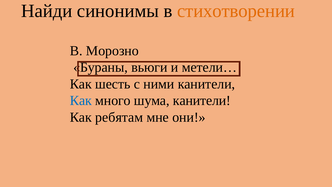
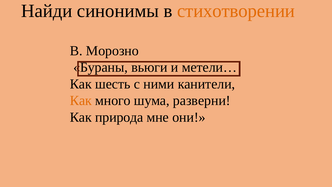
Как colour: blue -> orange (81, 100)
шума канители: канители -> разверни (202, 100)
ребятам: ребятам -> природа (119, 117)
